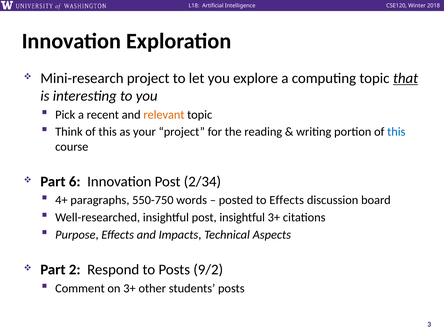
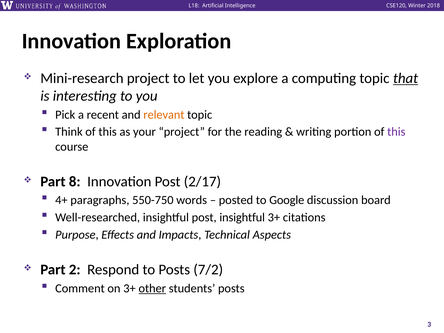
this colour: blue -> purple (396, 132)
6: 6 -> 8 (75, 182)
2/34: 2/34 -> 2/17 (202, 182)
to Effects: Effects -> Google (287, 200)
9/2: 9/2 -> 7/2 (208, 270)
other underline: none -> present (152, 288)
